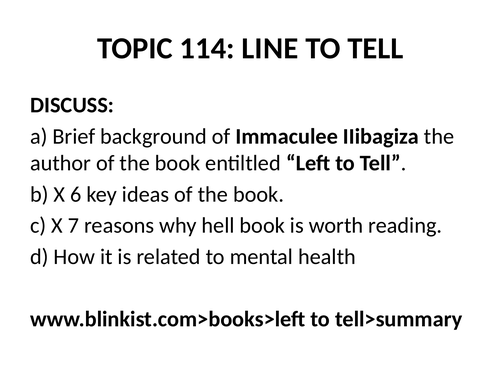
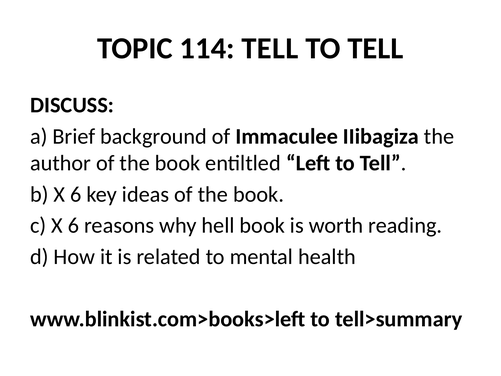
114 LINE: LINE -> TELL (270, 48)
c X 7: 7 -> 6 (73, 225)
